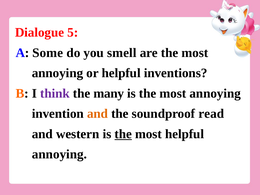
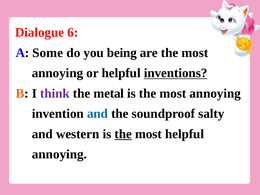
5: 5 -> 6 (73, 32)
smell: smell -> being (122, 53)
inventions underline: none -> present (176, 73)
many: many -> metal (109, 93)
and colour: orange -> blue (98, 114)
read: read -> salty (211, 114)
